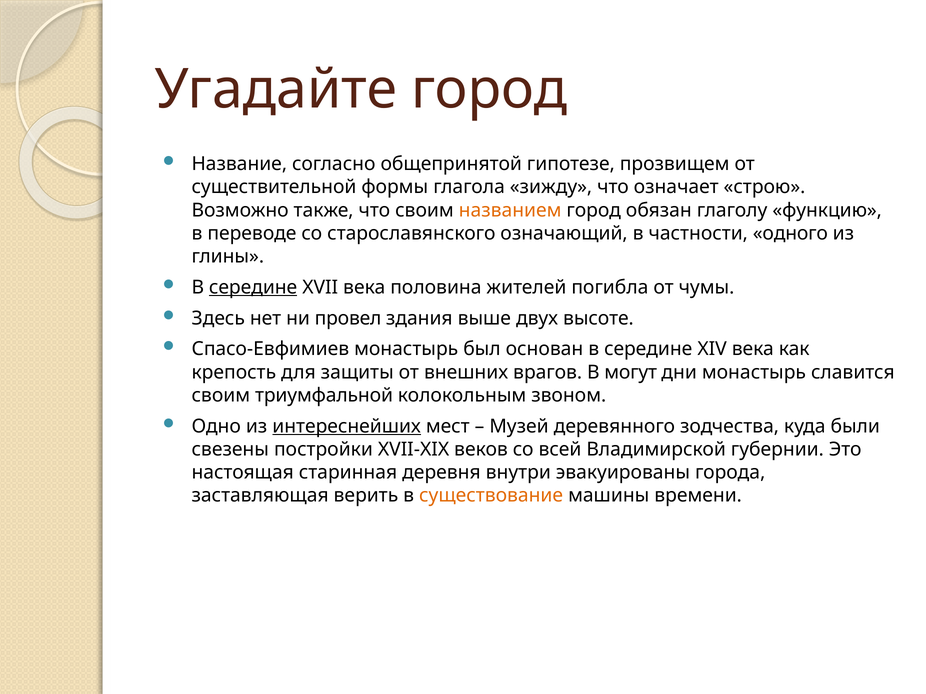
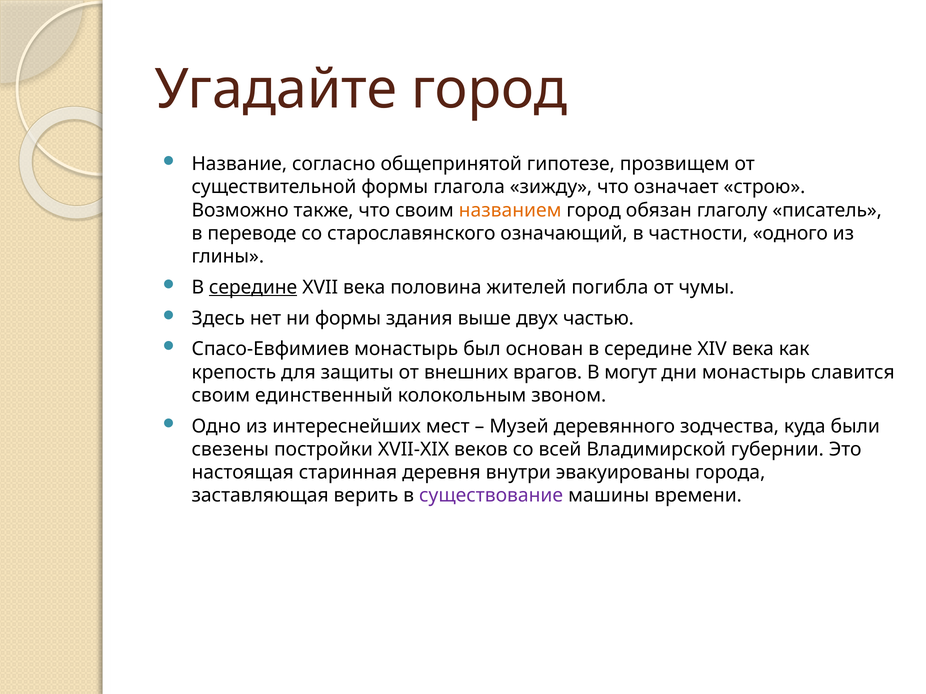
функцию: функцию -> писатель (827, 210)
ни провел: провел -> формы (348, 318)
высоте: высоте -> частью (598, 318)
триумфальной: триумфальной -> единственный (324, 396)
интереснейших underline: present -> none (347, 427)
существование colour: orange -> purple (491, 496)
